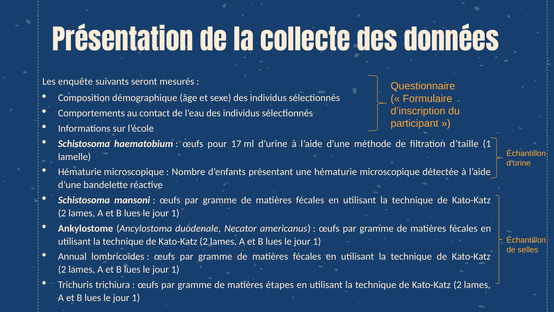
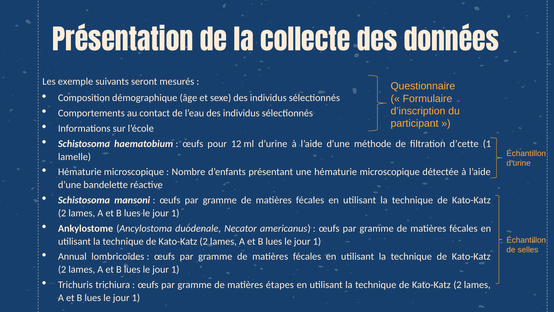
enquête: enquête -> exemple (76, 81)
17: 17 -> 12 (236, 144)
d’taille: d’taille -> d’cette (464, 144)
